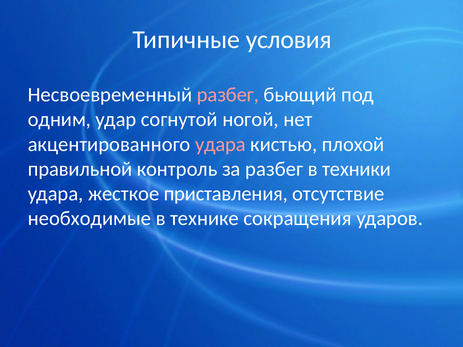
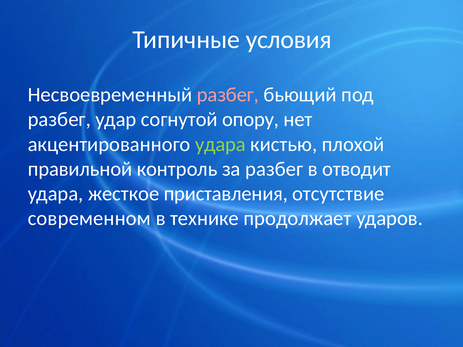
одним: одним -> разбег (59, 120)
ногой: ногой -> опору (251, 120)
удара colour: pink -> light green (220, 144)
техники: техники -> отводит (357, 169)
необходимые: необходимые -> современном (89, 218)
сокращения: сокращения -> продолжает (297, 218)
